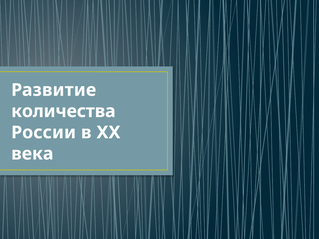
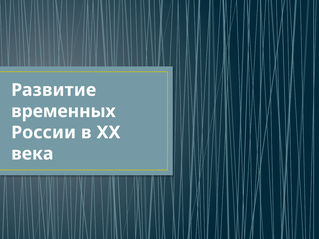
количества: количества -> временных (63, 111)
